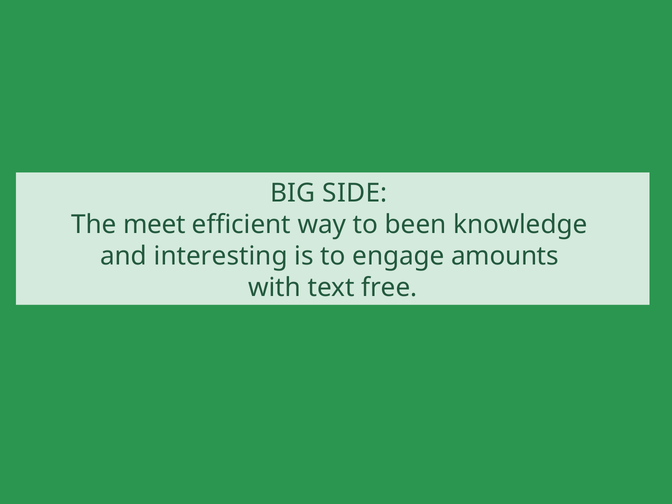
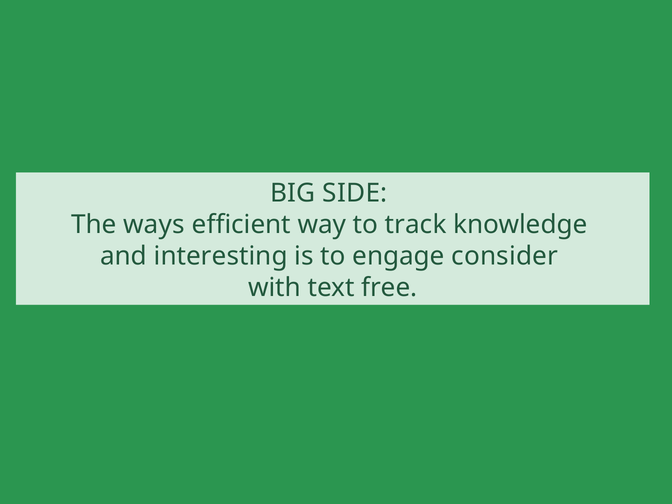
meet: meet -> ways (154, 225)
been: been -> track (416, 225)
amounts: amounts -> consider (505, 256)
